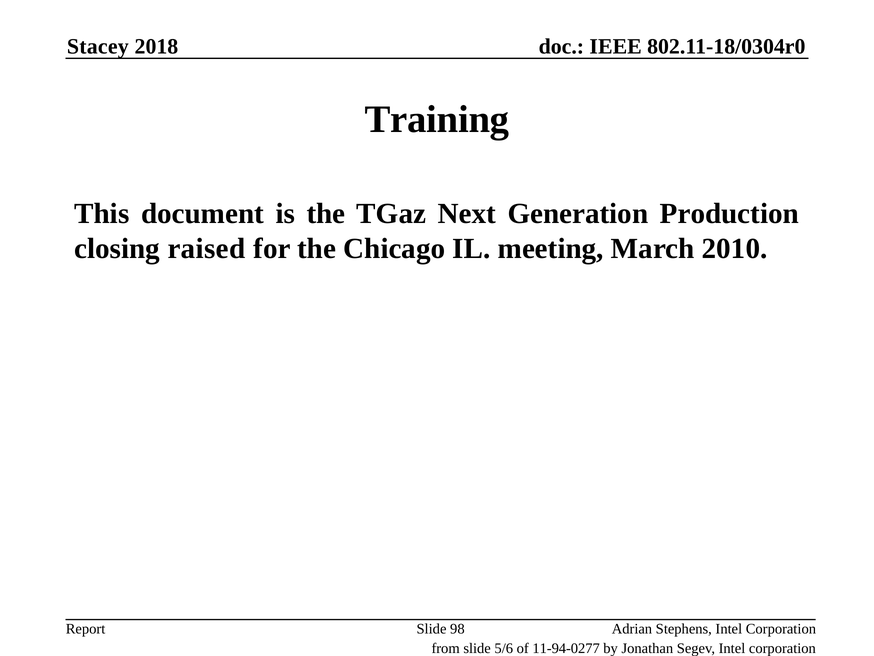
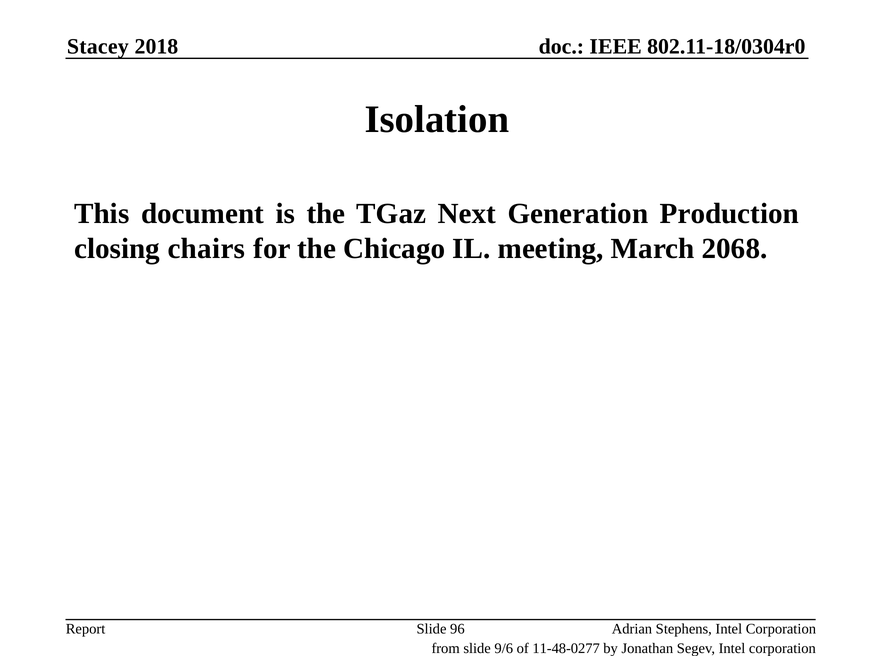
Training: Training -> Isolation (437, 119)
raised: raised -> chairs (207, 248)
2010: 2010 -> 2068 (735, 248)
98: 98 -> 96 (457, 629)
5/6: 5/6 -> 9/6 (504, 648)
11-94-0277: 11-94-0277 -> 11-48-0277 (566, 648)
